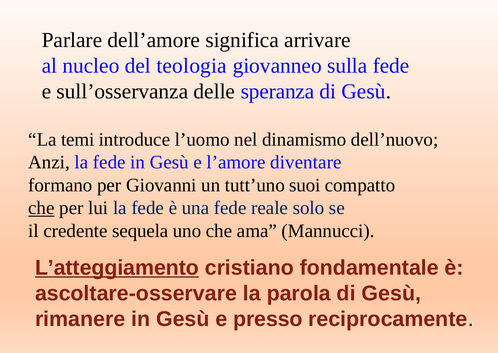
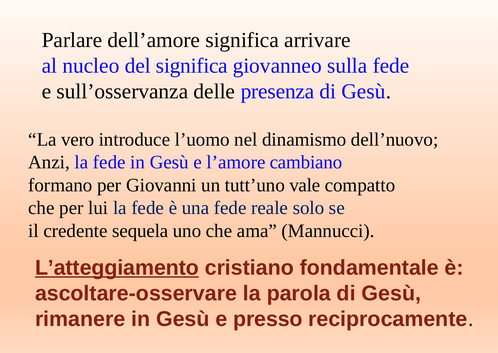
del teologia: teologia -> significa (192, 66)
speranza: speranza -> presenza (278, 91)
temi: temi -> vero (78, 140)
diventare: diventare -> cambiano (306, 162)
suoi: suoi -> vale (305, 185)
che underline: present -> none (41, 208)
